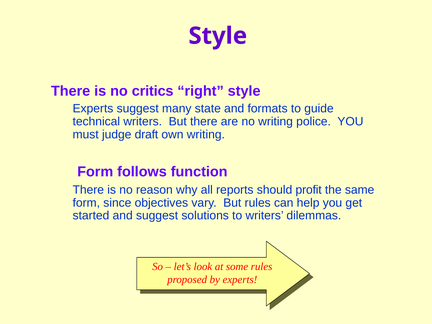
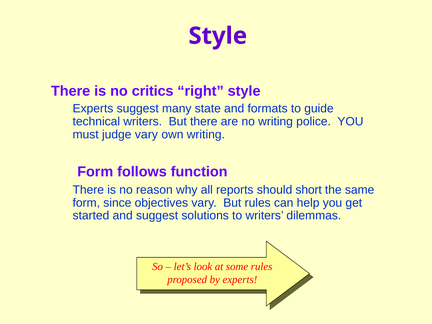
judge draft: draft -> vary (146, 135)
profit: profit -> short (309, 190)
